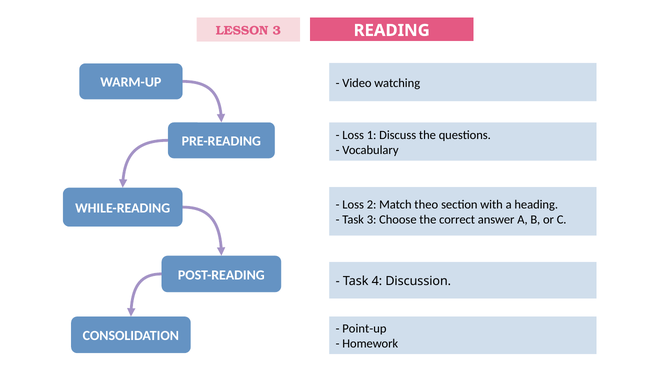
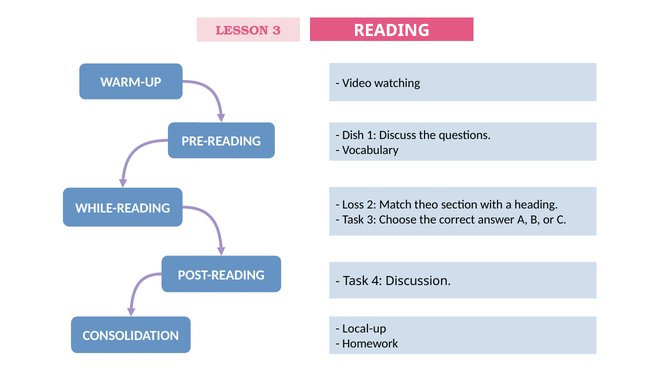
Loss: Loss -> Dish (353, 135)
Point-up: Point-up -> Local-up (364, 329)
